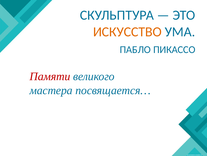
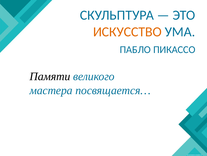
Памяти colour: red -> black (50, 76)
